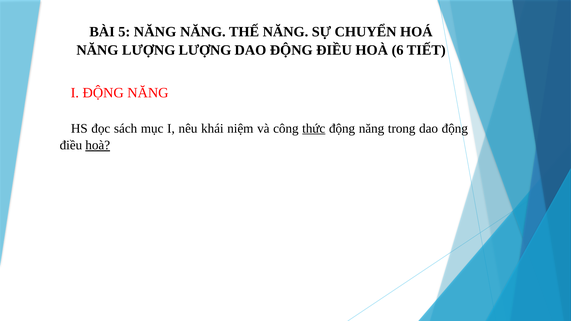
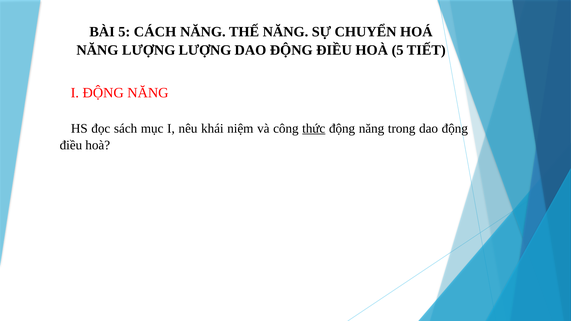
5 NĂNG: NĂNG -> CÁCH (155, 32)
HOÀ 6: 6 -> 5 (398, 50)
hoà underline: present -> none (98, 145)
